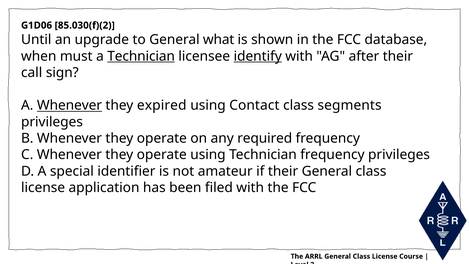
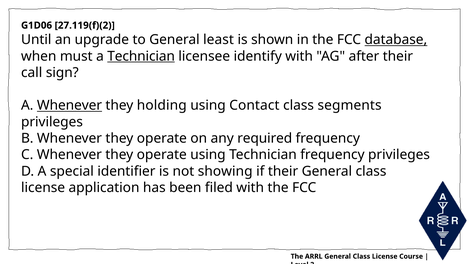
85.030(f)(2: 85.030(f)(2 -> 27.119(f)(2 (85, 25)
what: what -> least (219, 40)
database underline: none -> present (396, 40)
identify underline: present -> none (258, 56)
expired: expired -> holding (162, 105)
amateur: amateur -> showing (225, 171)
